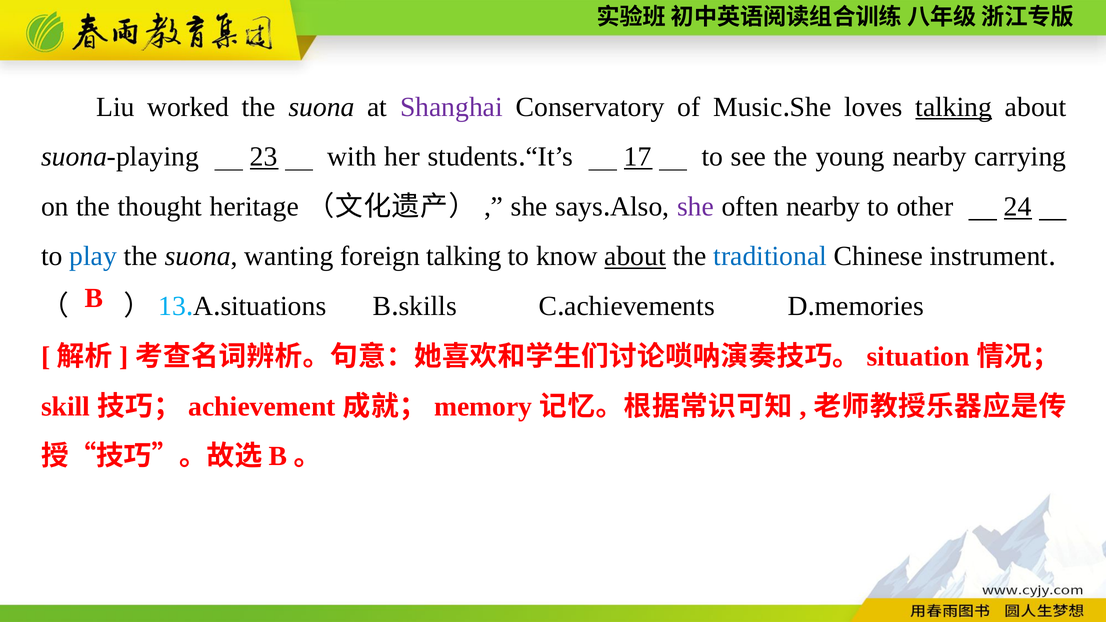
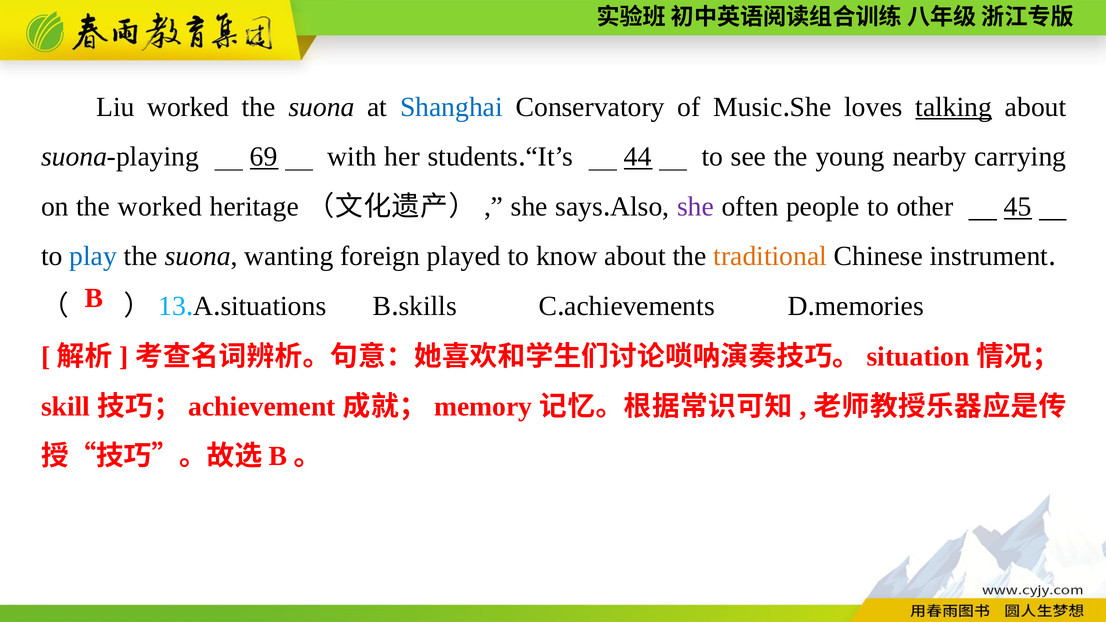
Shanghai colour: purple -> blue (451, 107)
23: 23 -> 69 (264, 157)
17: 17 -> 44 (638, 157)
the thought: thought -> worked (160, 207)
often nearby: nearby -> people (823, 207)
24: 24 -> 45 (1018, 207)
foreign talking: talking -> played (464, 256)
about underline: present -> none (635, 256)
traditional colour: blue -> orange (770, 256)
